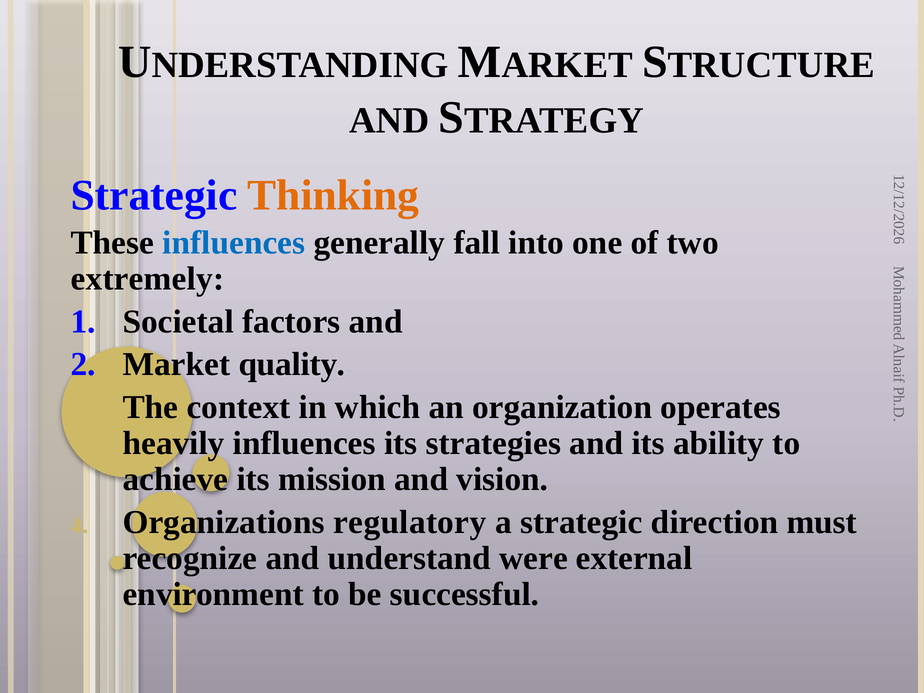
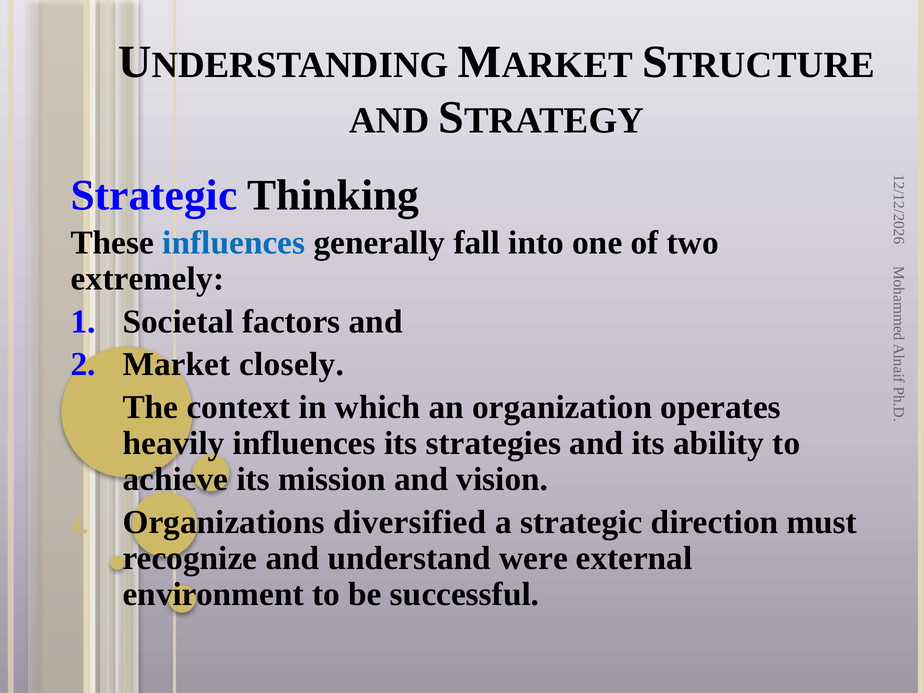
Thinking colour: orange -> black (333, 195)
quality: quality -> closely (292, 364)
regulatory: regulatory -> diversified (410, 522)
